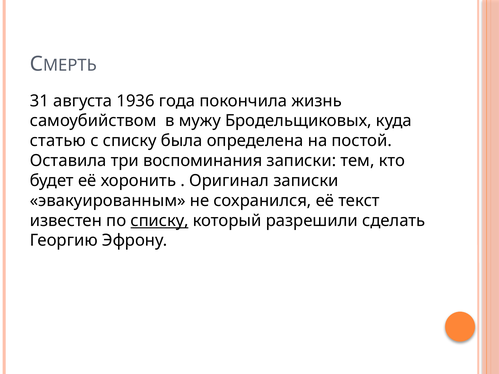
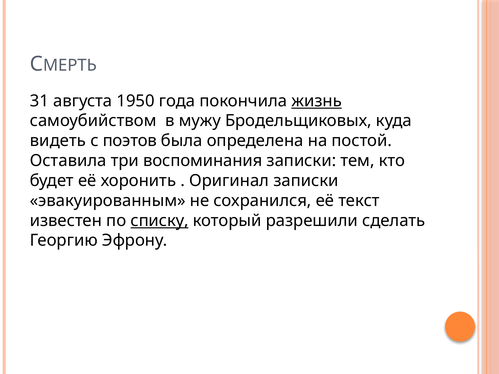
1936: 1936 -> 1950 (136, 101)
жизнь underline: none -> present (317, 101)
статью: статью -> видеть (58, 141)
с списку: списку -> поэтов (130, 141)
